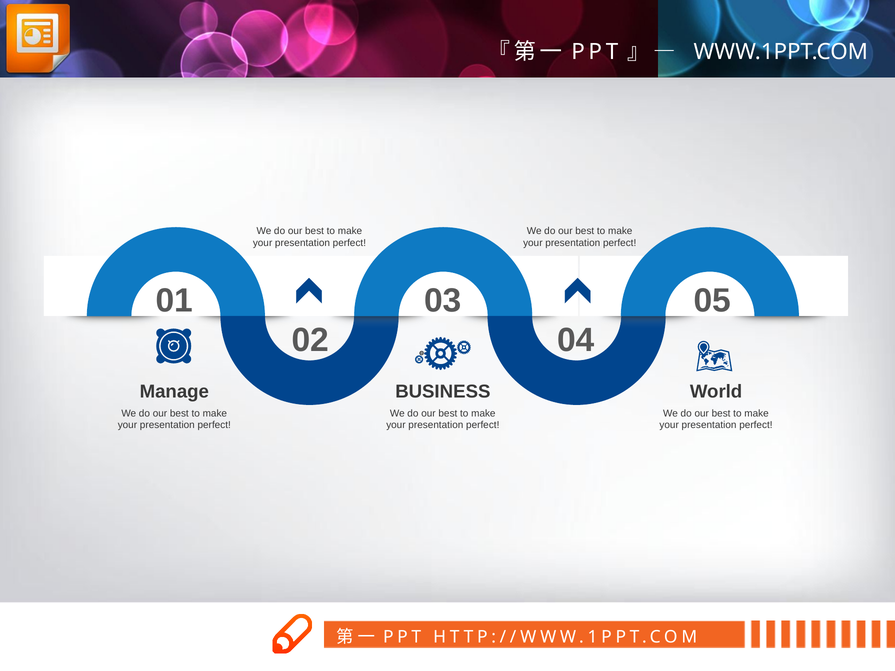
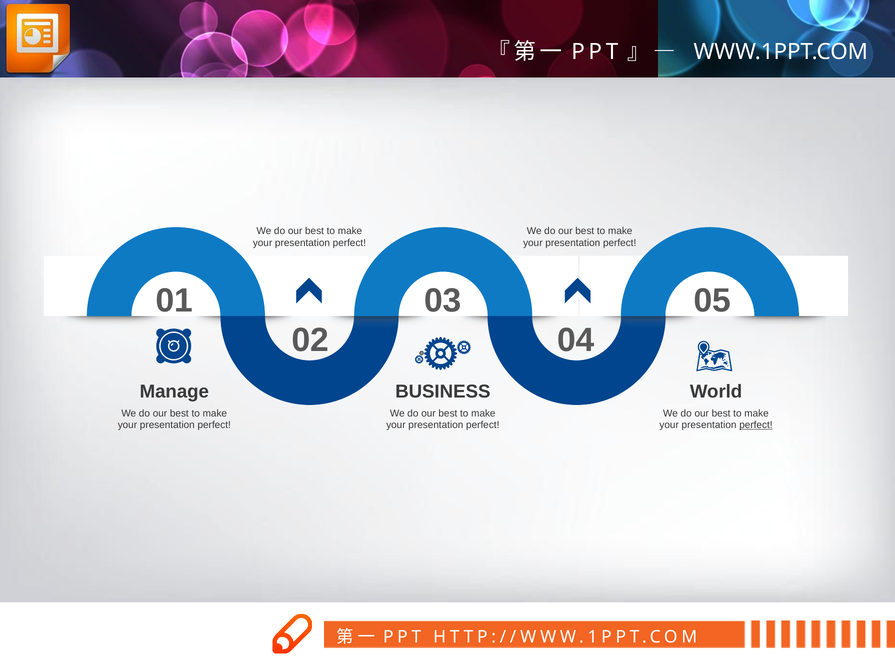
perfect underline: none -> present (756, 425)
